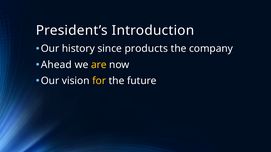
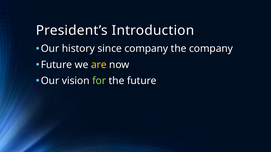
since products: products -> company (146, 49)
Ahead: Ahead -> Future (56, 65)
for colour: yellow -> light green (99, 81)
